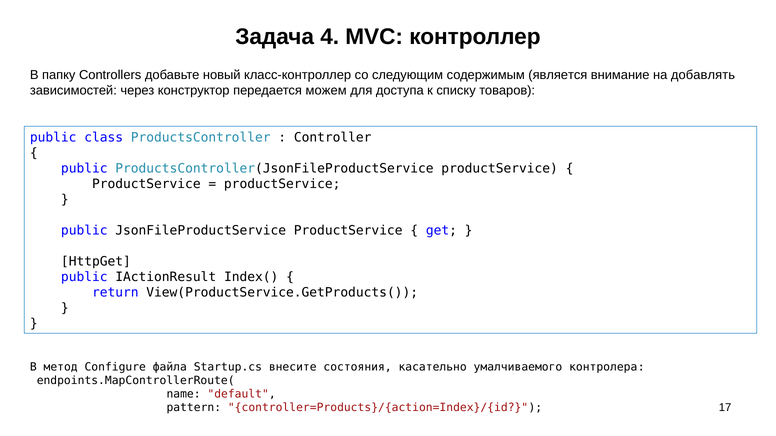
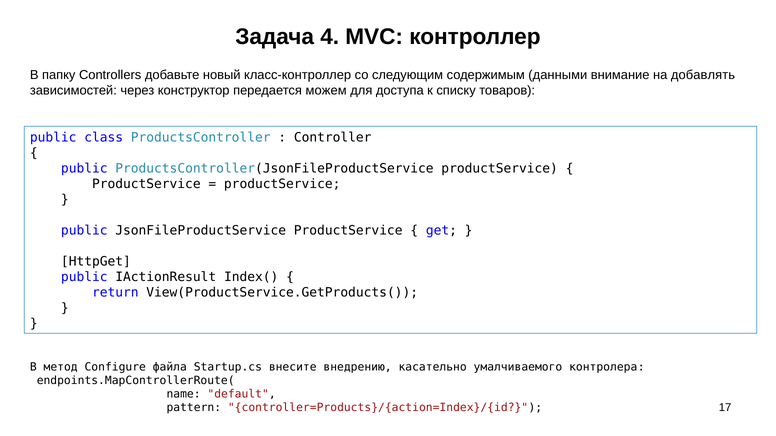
является: является -> данными (558, 75)
состояния: состояния -> внедрению (358, 367)
